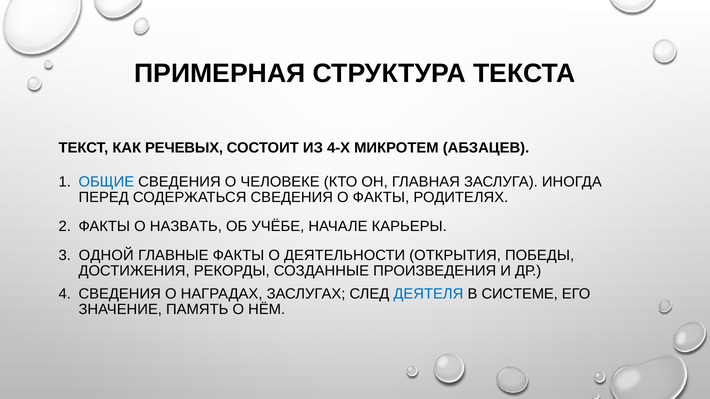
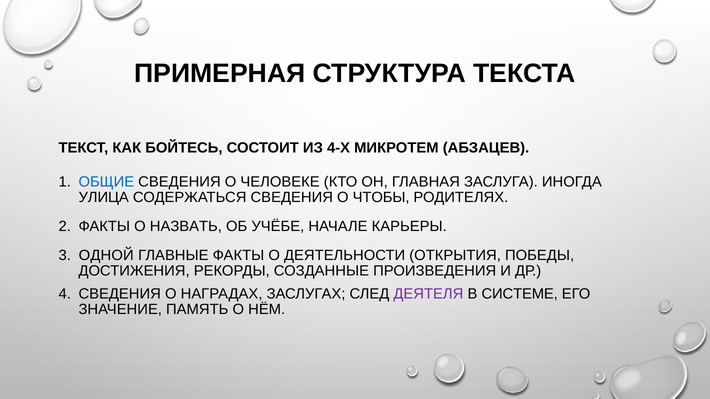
РЕЧЕВЫХ: РЕЧЕВЫХ -> БОЙТЕСЬ (184, 148)
ПЕРЕД: ПЕРЕД -> УЛИЦА (104, 198)
О ФАКТЫ: ФАКТЫ -> ЧТОБЫ (381, 198)
ДЕЯТЕЛЯ colour: blue -> purple (428, 294)
